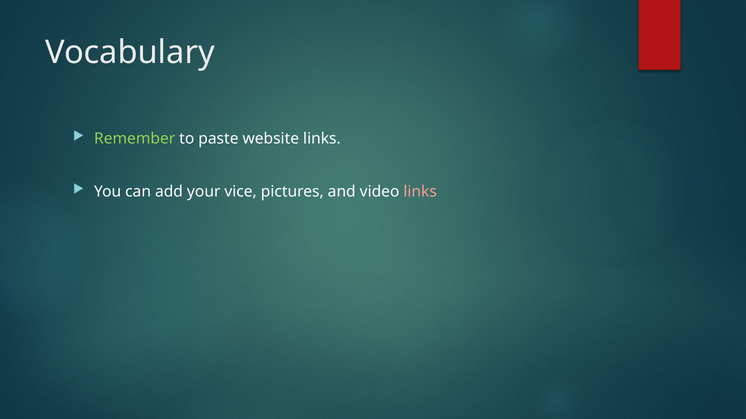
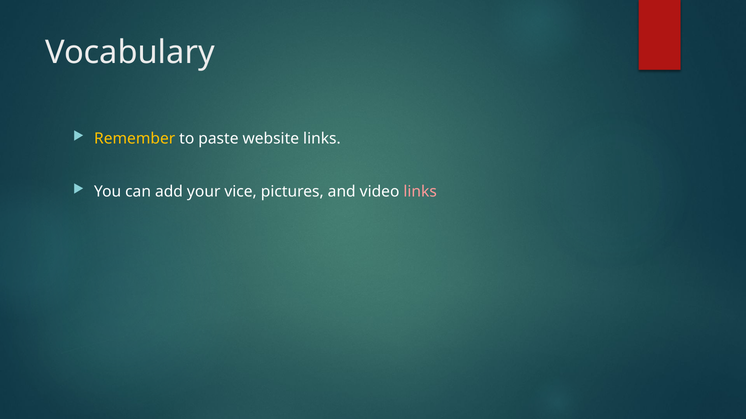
Remember colour: light green -> yellow (135, 139)
